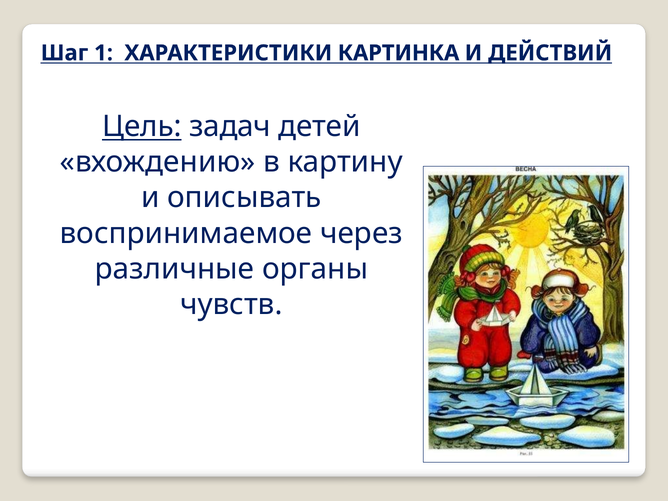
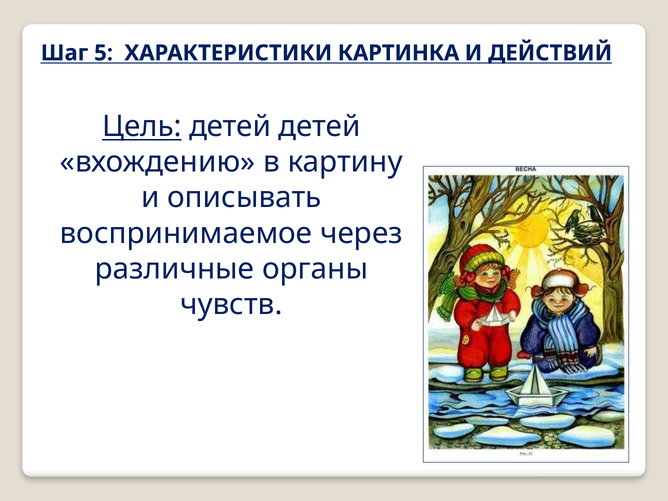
1: 1 -> 5 (104, 53)
Цель задач: задач -> детей (230, 126)
